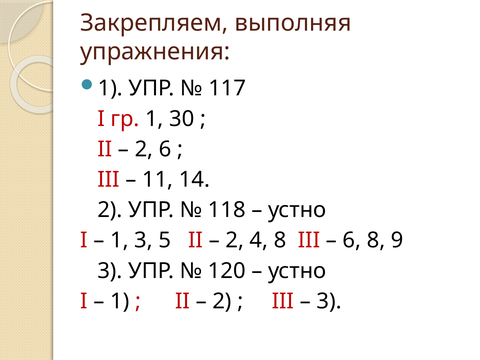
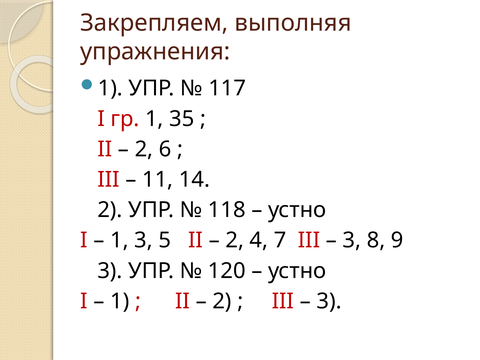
30: 30 -> 35 (182, 119)
4 8: 8 -> 7 (280, 240)
6: 6 -> 3 (352, 240)
